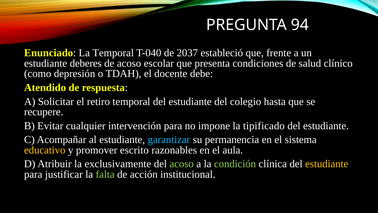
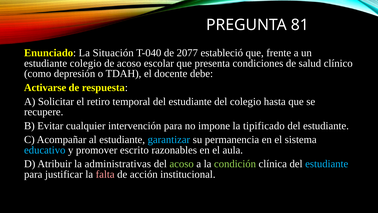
94: 94 -> 81 (300, 25)
La Temporal: Temporal -> Situación (113, 53)
2037: 2037 -> 2077 (187, 53)
estudiante deberes: deberes -> colegio (86, 63)
Atendido: Atendido -> Activarse (45, 87)
educativo colour: yellow -> light blue (45, 150)
exclusivamente: exclusivamente -> administrativas (118, 164)
estudiante colour: yellow -> light blue (327, 164)
falta colour: light green -> pink (105, 174)
